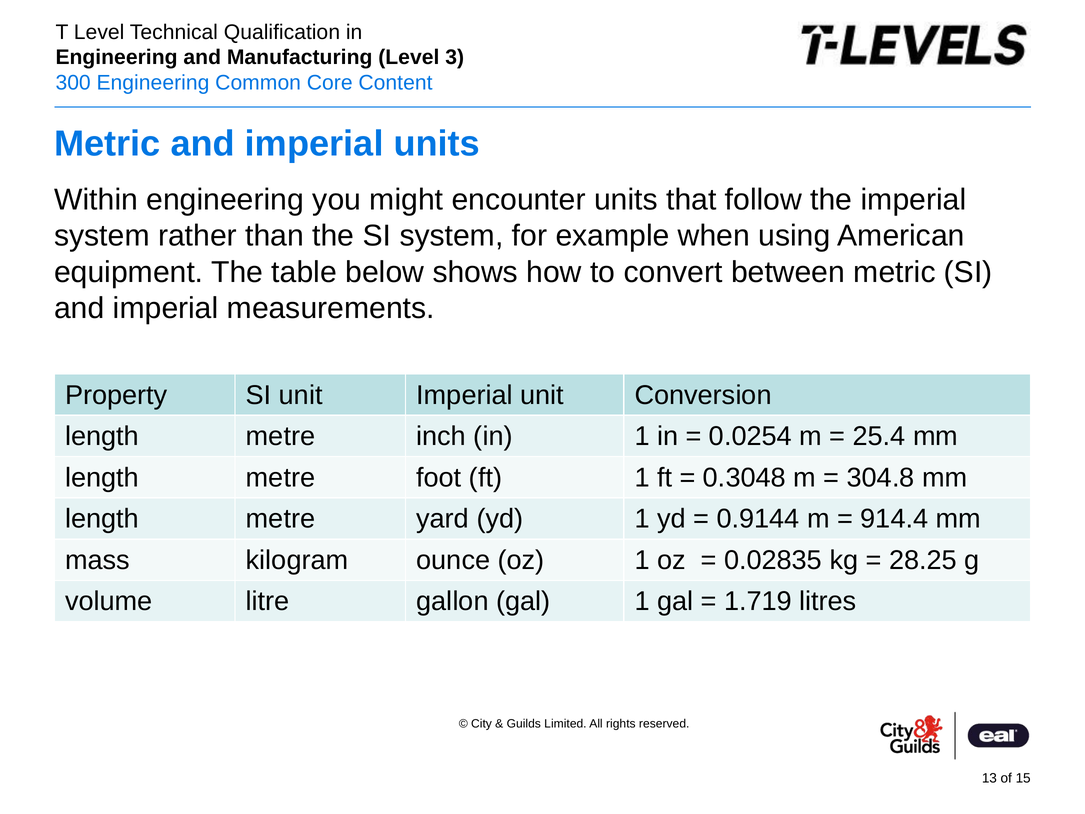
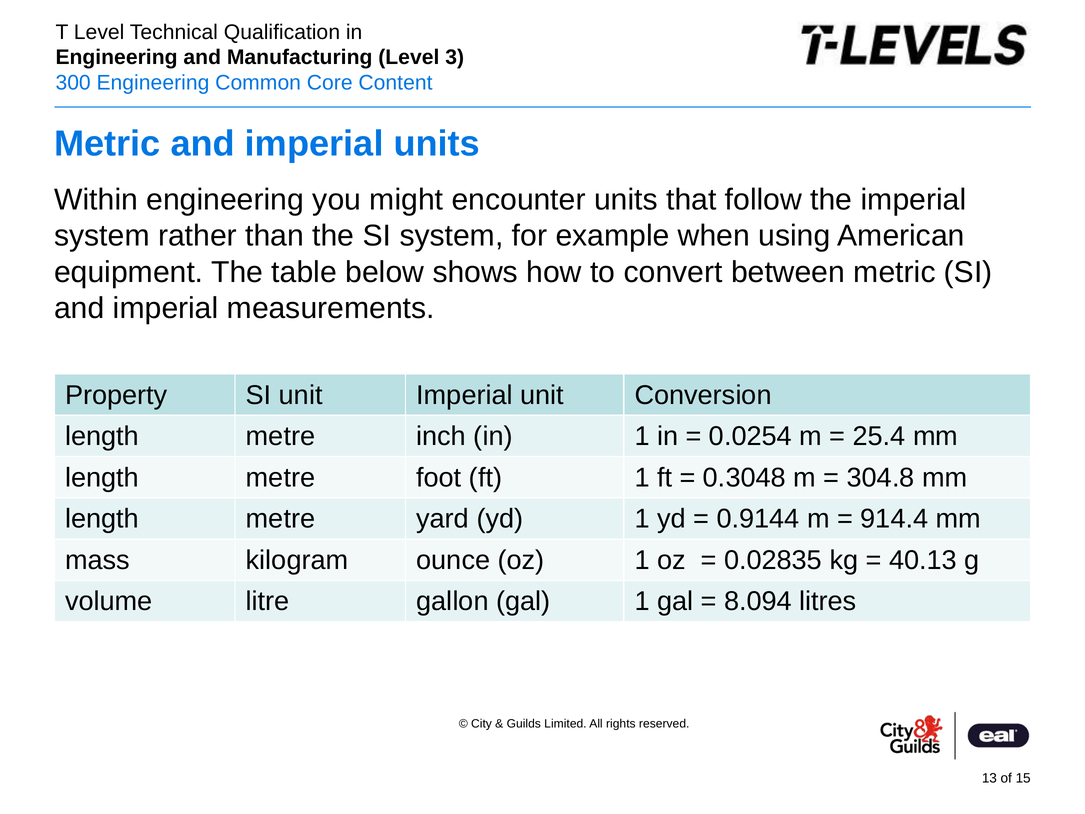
28.25: 28.25 -> 40.13 (923, 560)
1.719: 1.719 -> 8.094 (758, 601)
